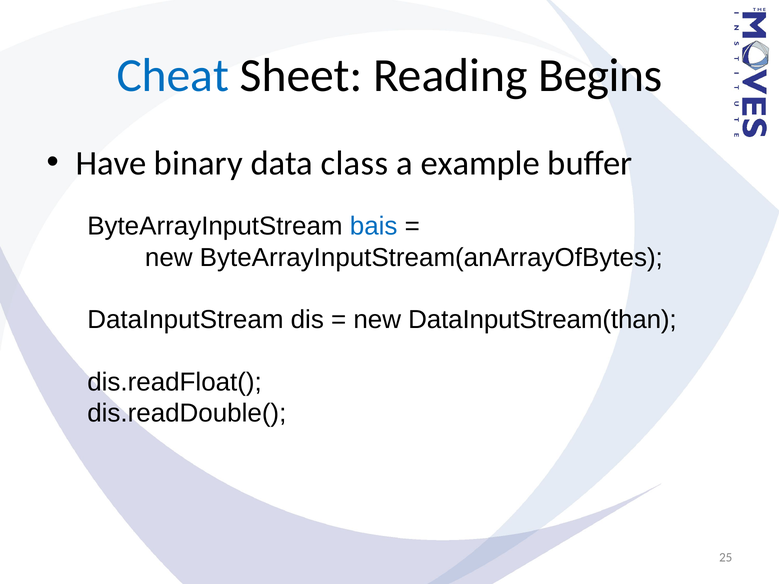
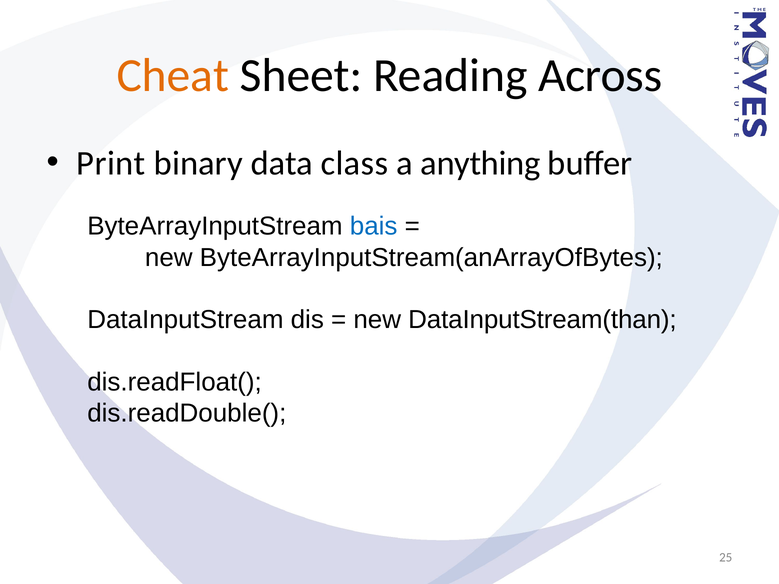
Cheat colour: blue -> orange (173, 75)
Begins: Begins -> Across (600, 75)
Have: Have -> Print (111, 163)
example: example -> anything (480, 163)
